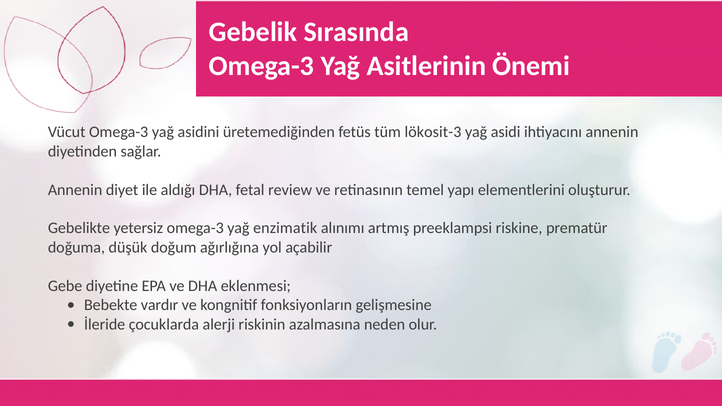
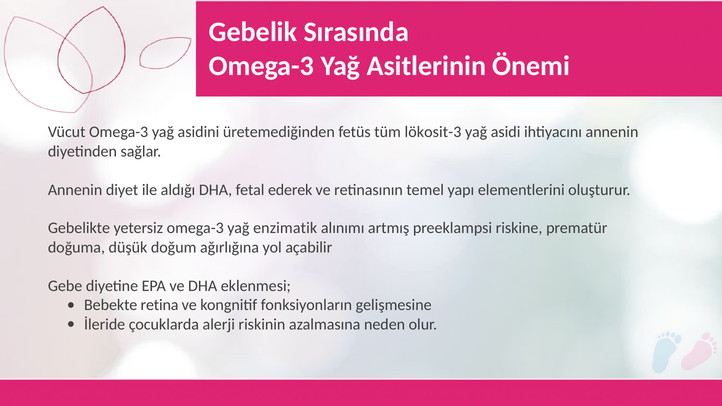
review: review -> ederek (290, 190)
vardır: vardır -> retina (160, 305)
